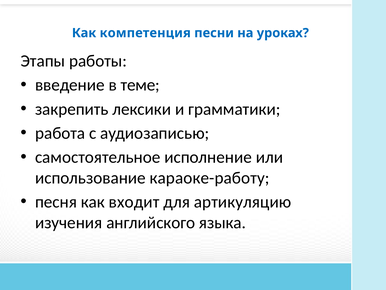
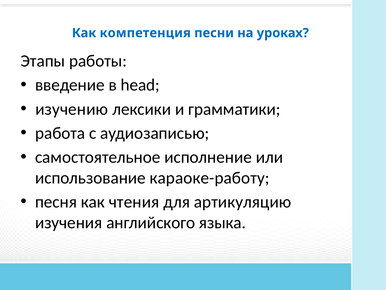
теме: теме -> head (140, 85)
закрепить: закрепить -> изучению (72, 109)
входит: входит -> чтения (134, 202)
